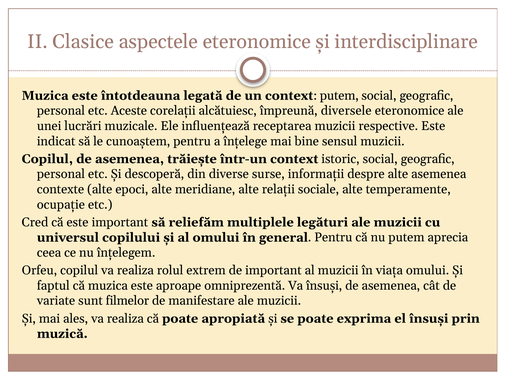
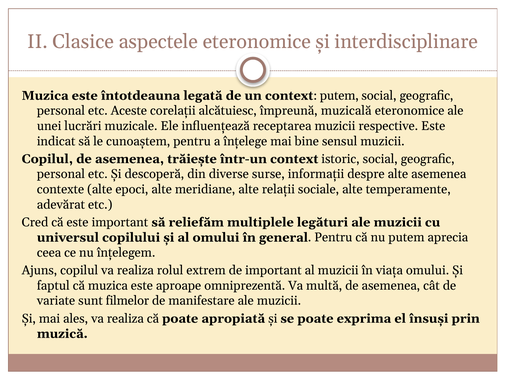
diversele: diversele -> muzicală (346, 111)
ocupație: ocupație -> adevărat (61, 204)
Orfeu: Orfeu -> Ajuns (39, 270)
Va însuși: însuși -> multă (324, 285)
